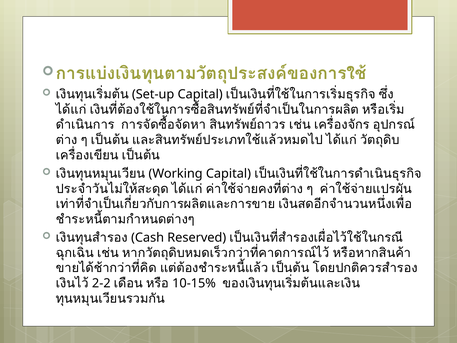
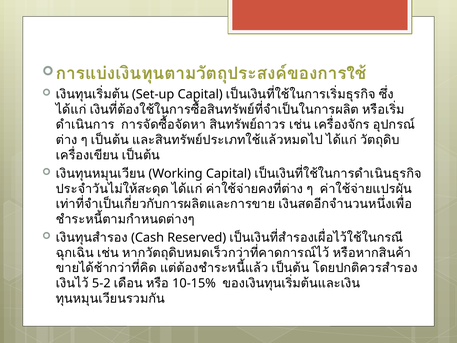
2-2: 2-2 -> 5-2 (101, 283)
